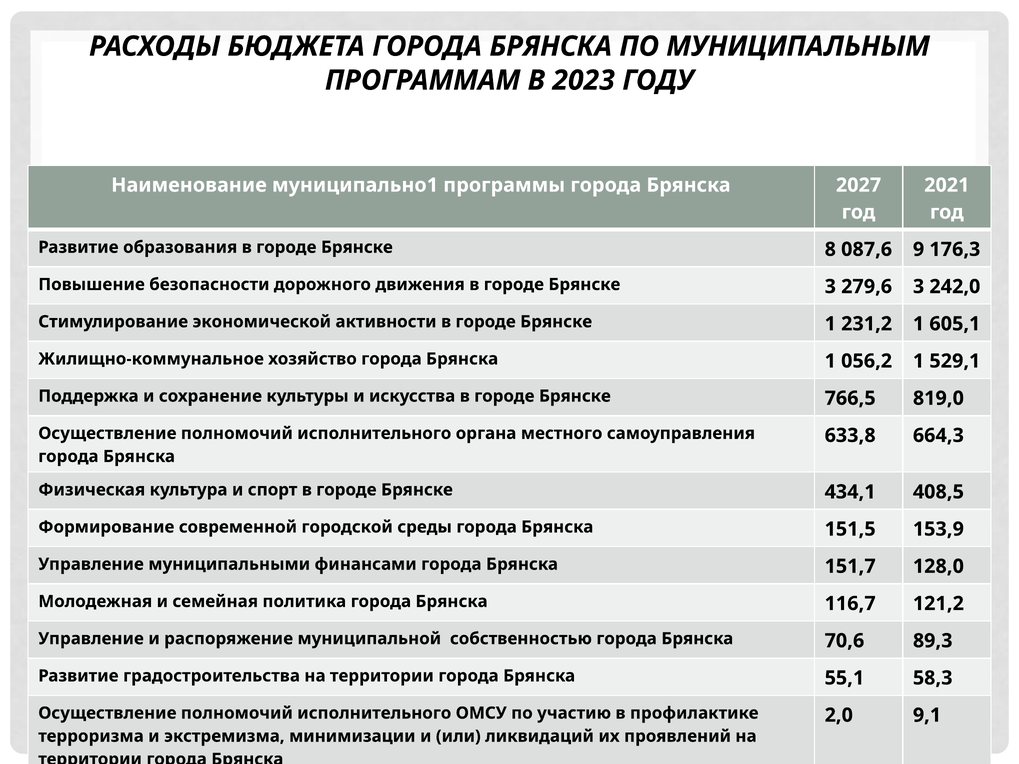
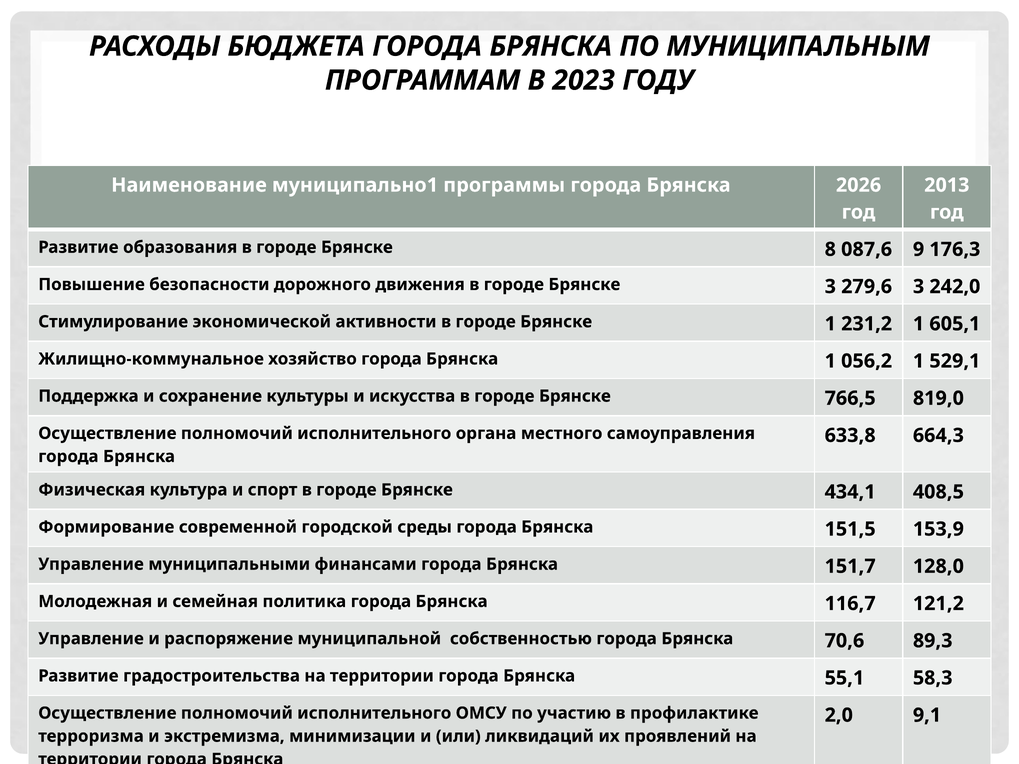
2027: 2027 -> 2026 (859, 185)
2021: 2021 -> 2013 (947, 185)
